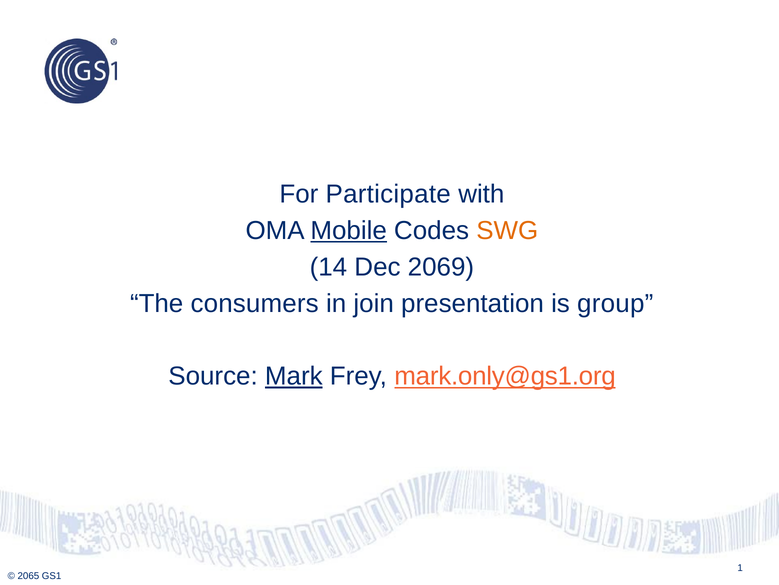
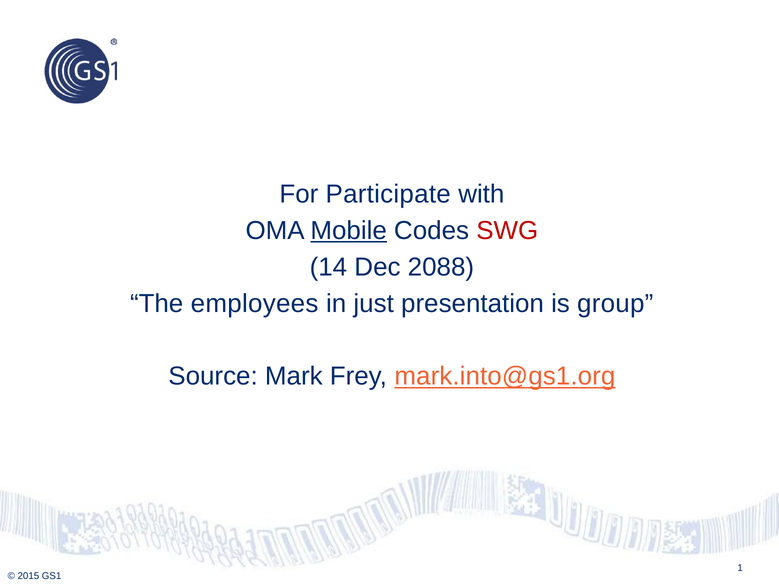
SWG colour: orange -> red (507, 230)
2069: 2069 -> 2088 (441, 267)
consumers: consumers -> employees (255, 303)
join: join -> just (374, 303)
Mark underline: present -> none (294, 376)
mark.only@gs1.org: mark.only@gs1.org -> mark.into@gs1.org (505, 376)
2065: 2065 -> 2015 (28, 575)
